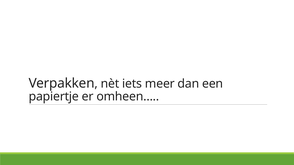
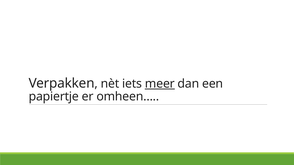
meer underline: none -> present (160, 84)
